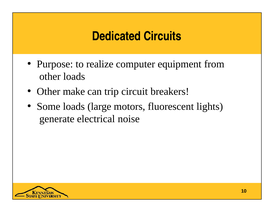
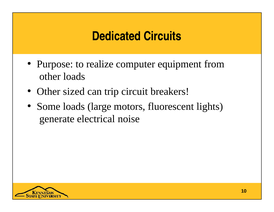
make: make -> sized (74, 91)
